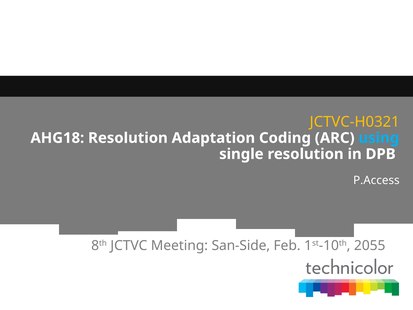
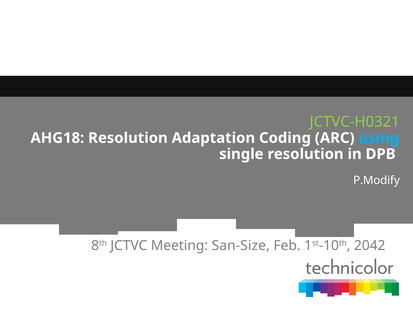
JCTVC-H0321 colour: yellow -> light green (355, 122)
P.Access: P.Access -> P.Modify (376, 180)
San-Side: San-Side -> San-Size (241, 245)
2055: 2055 -> 2042 (370, 245)
